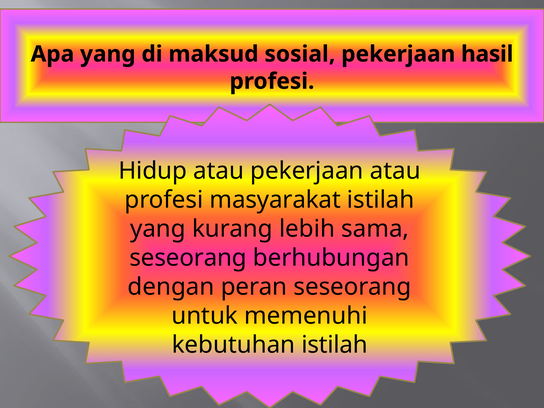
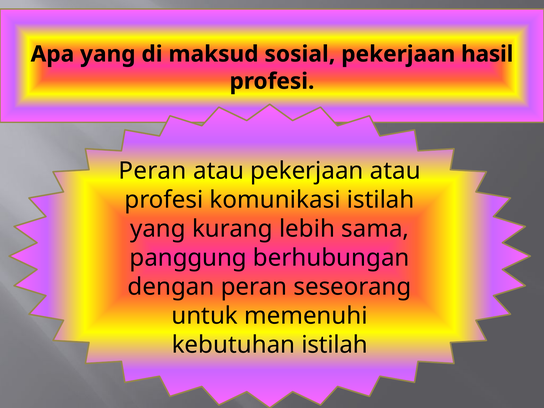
Hidup: Hidup -> Peran (153, 171)
masyarakat: masyarakat -> komunikasi (275, 200)
seseorang: seseorang -> panggung (188, 258)
